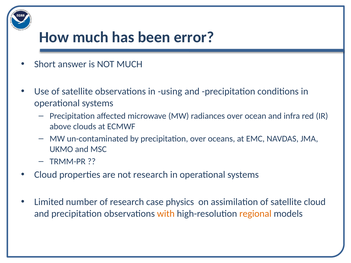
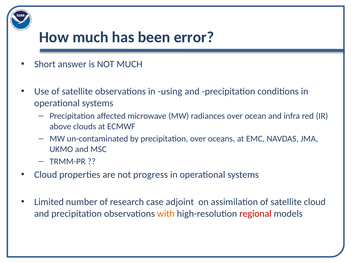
not research: research -> progress (151, 175)
physics: physics -> adjoint (180, 202)
regional colour: orange -> red (255, 214)
